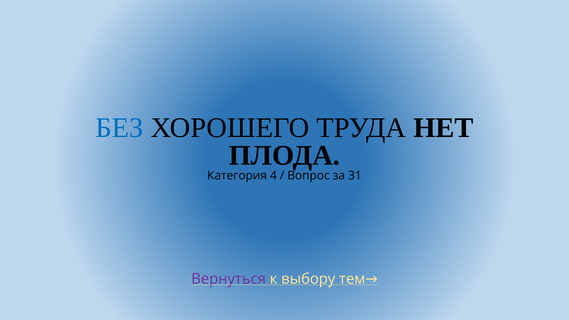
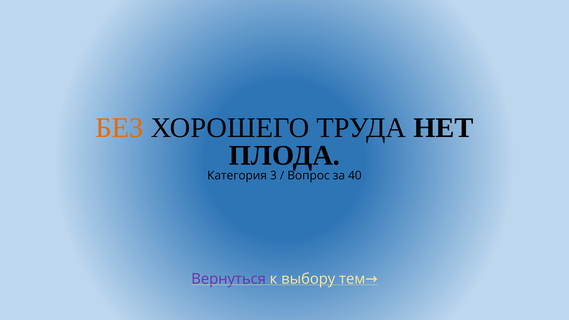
БЕЗ colour: blue -> orange (119, 128)
4: 4 -> 3 (273, 176)
31: 31 -> 40 (355, 176)
